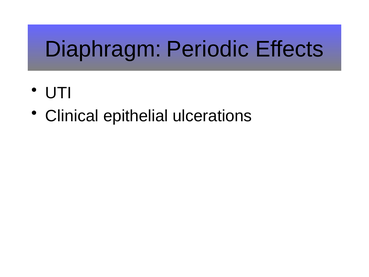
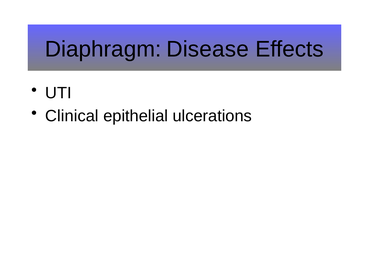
Periodic: Periodic -> Disease (208, 49)
